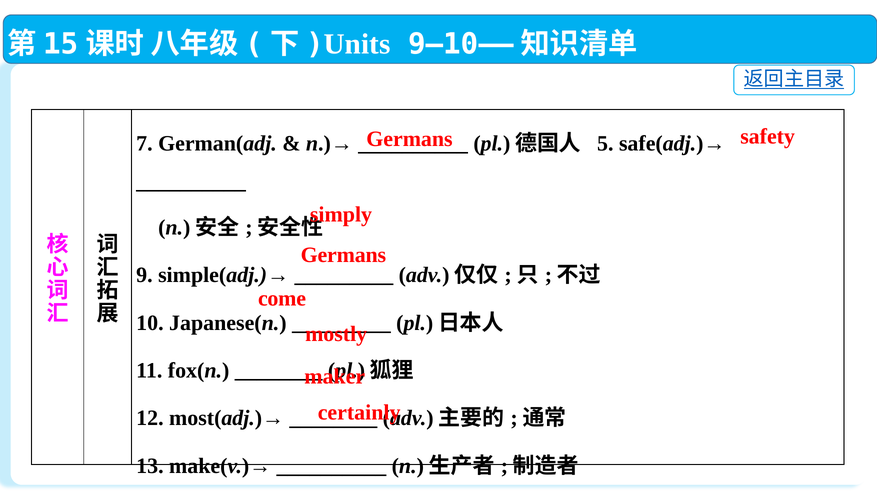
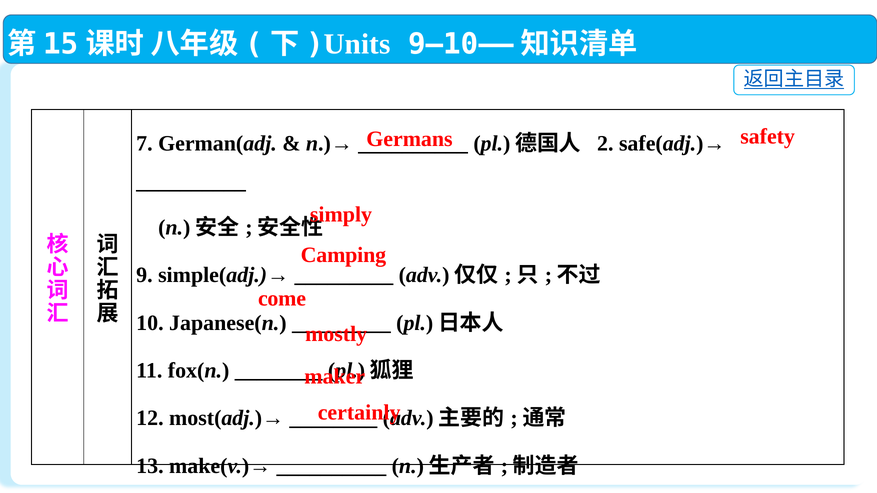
5: 5 -> 2 (605, 144)
Germans: Germans -> Camping (343, 255)
